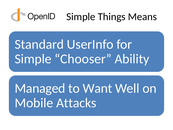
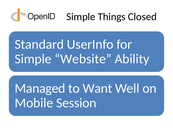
Means: Means -> Closed (142, 17)
Chooser: Chooser -> Website (83, 59)
Attacks: Attacks -> Session (76, 103)
